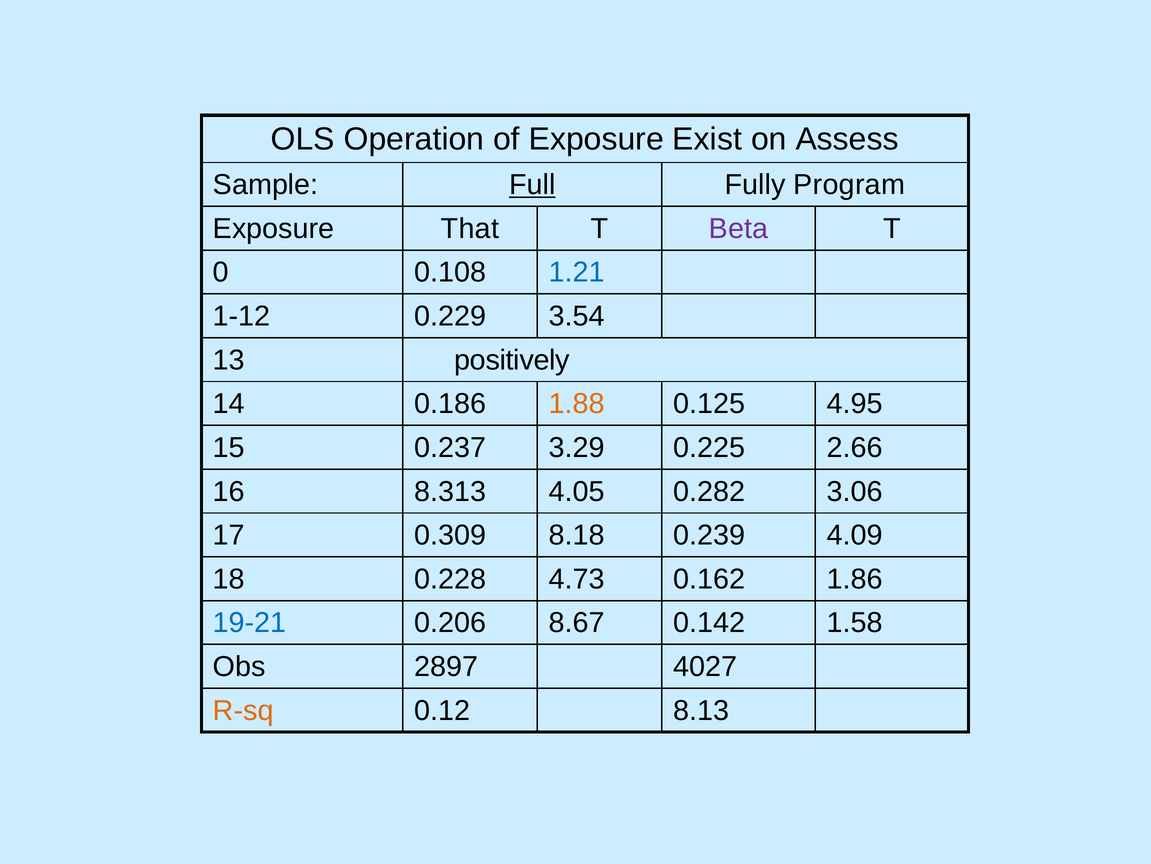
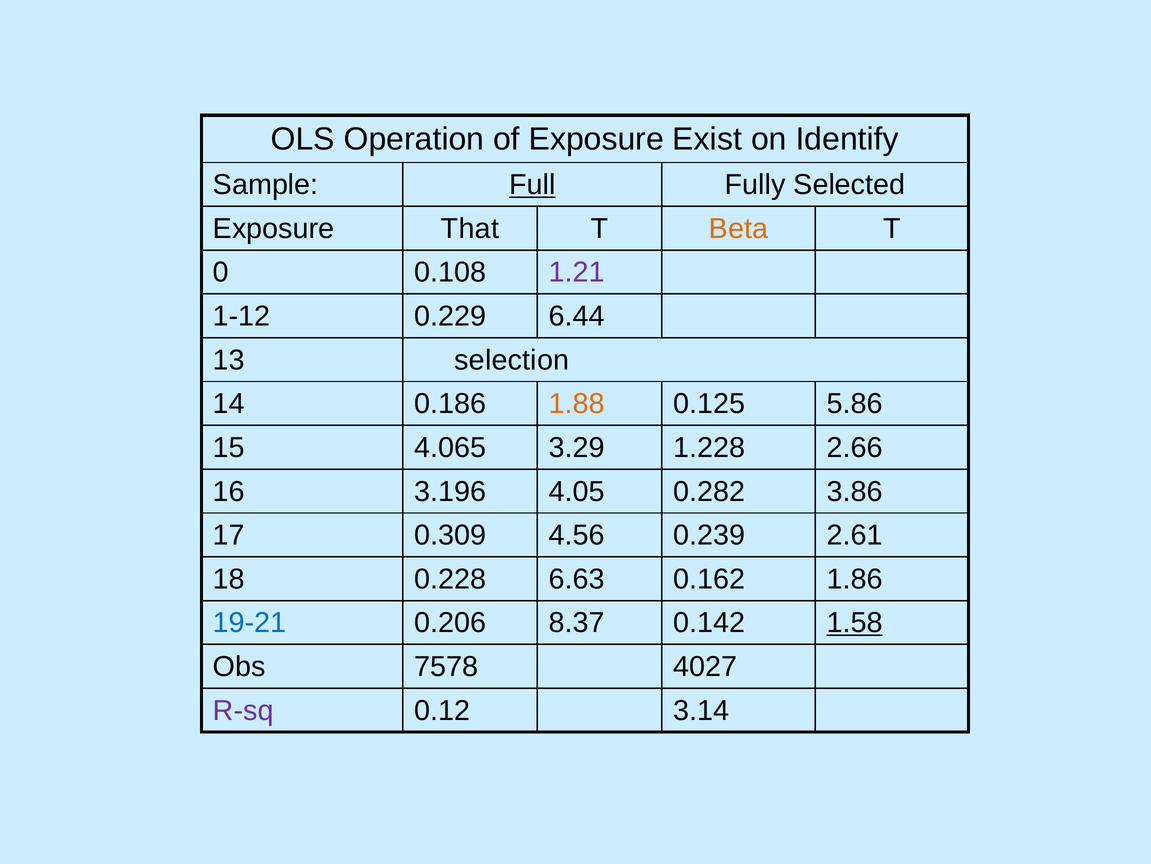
Assess: Assess -> Identify (847, 139)
Program: Program -> Selected (849, 185)
Beta colour: purple -> orange (739, 228)
1.21 colour: blue -> purple (577, 272)
3.54: 3.54 -> 6.44 (577, 316)
positively: positively -> selection (512, 360)
4.95: 4.95 -> 5.86 (855, 404)
0.237: 0.237 -> 4.065 (450, 447)
0.225: 0.225 -> 1.228 (709, 447)
8.313: 8.313 -> 3.196 (450, 491)
3.06: 3.06 -> 3.86 (855, 491)
8.18: 8.18 -> 4.56 (577, 535)
4.09: 4.09 -> 2.61 (855, 535)
4.73: 4.73 -> 6.63 (577, 579)
8.67: 8.67 -> 8.37 (577, 622)
1.58 underline: none -> present (855, 622)
2897: 2897 -> 7578 (446, 666)
R-sq colour: orange -> purple (243, 710)
8.13: 8.13 -> 3.14 (701, 710)
